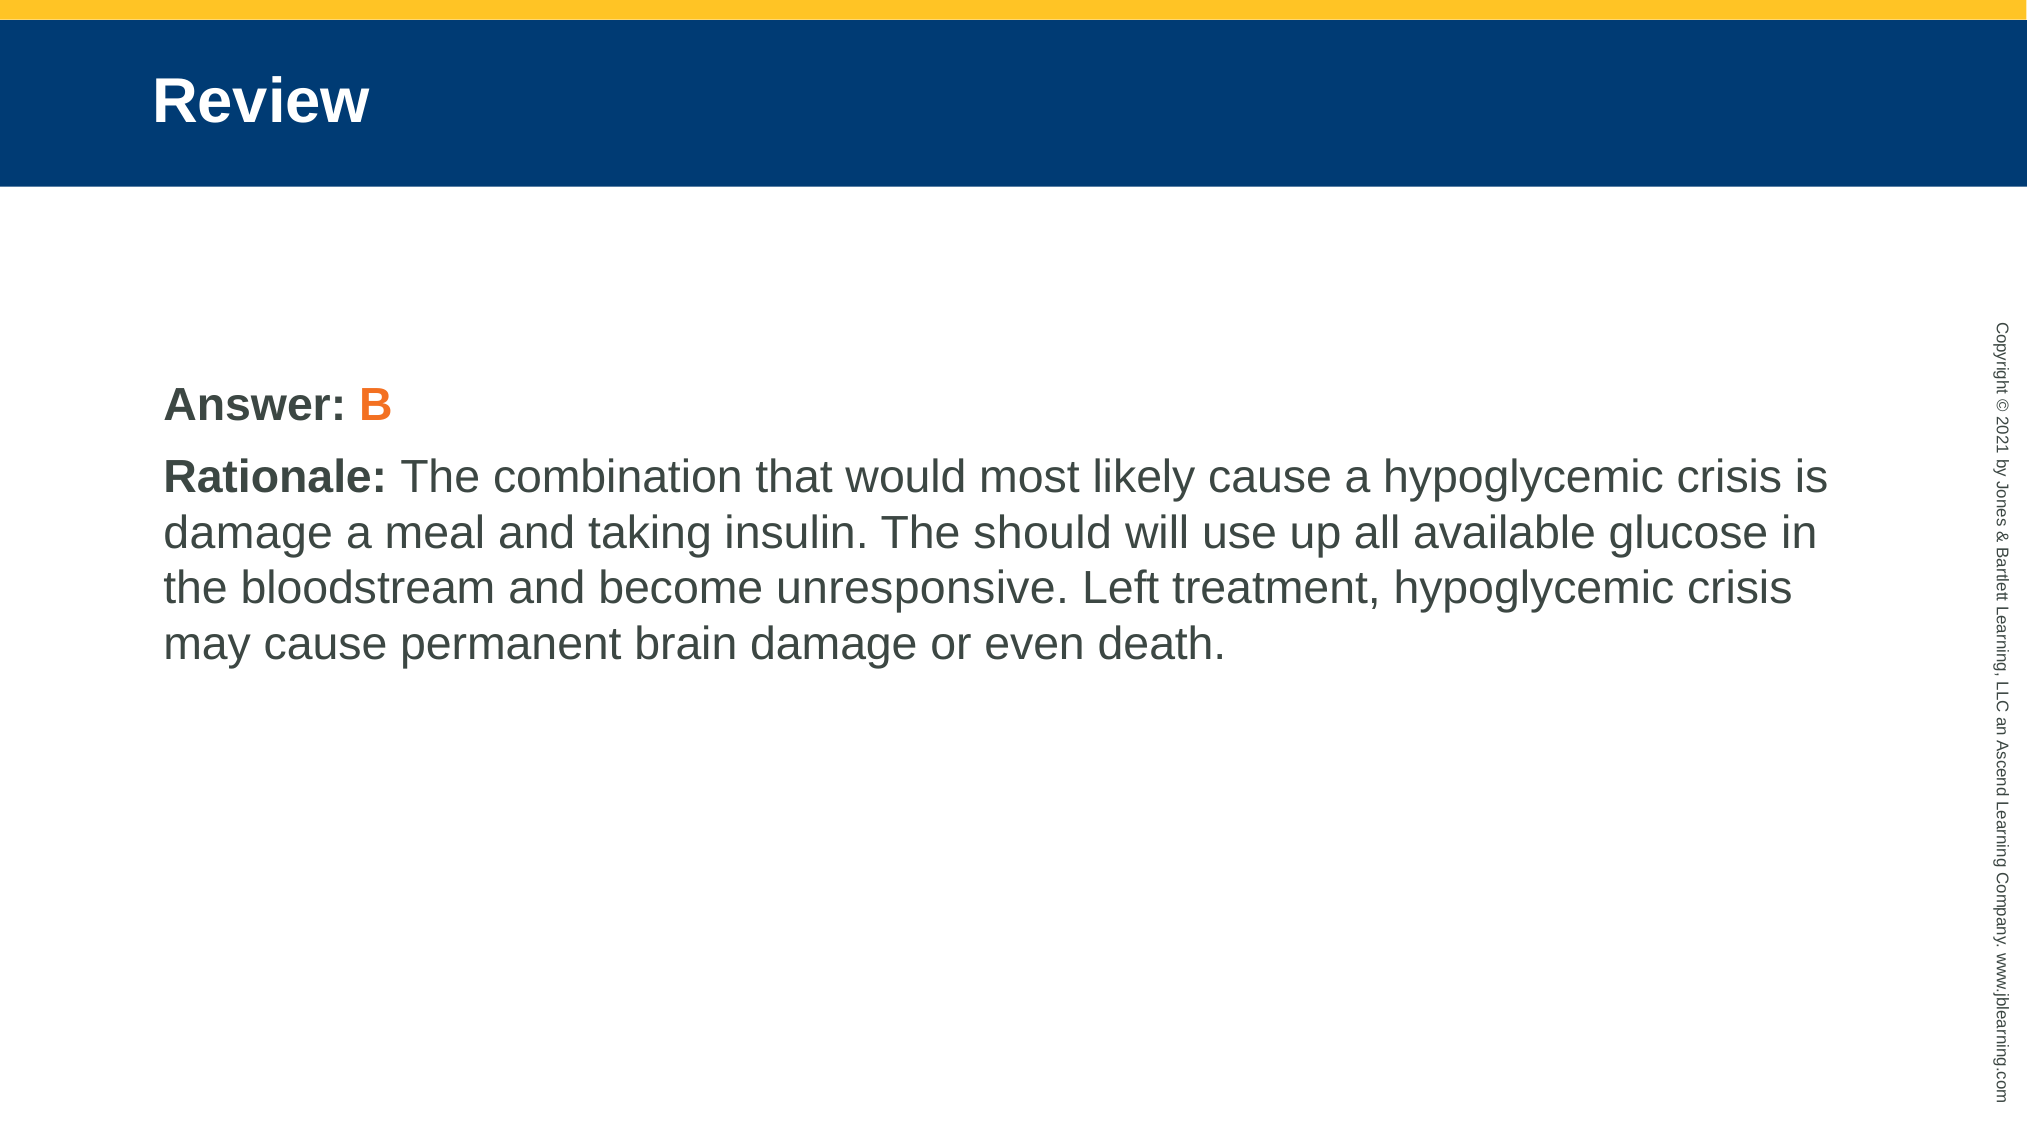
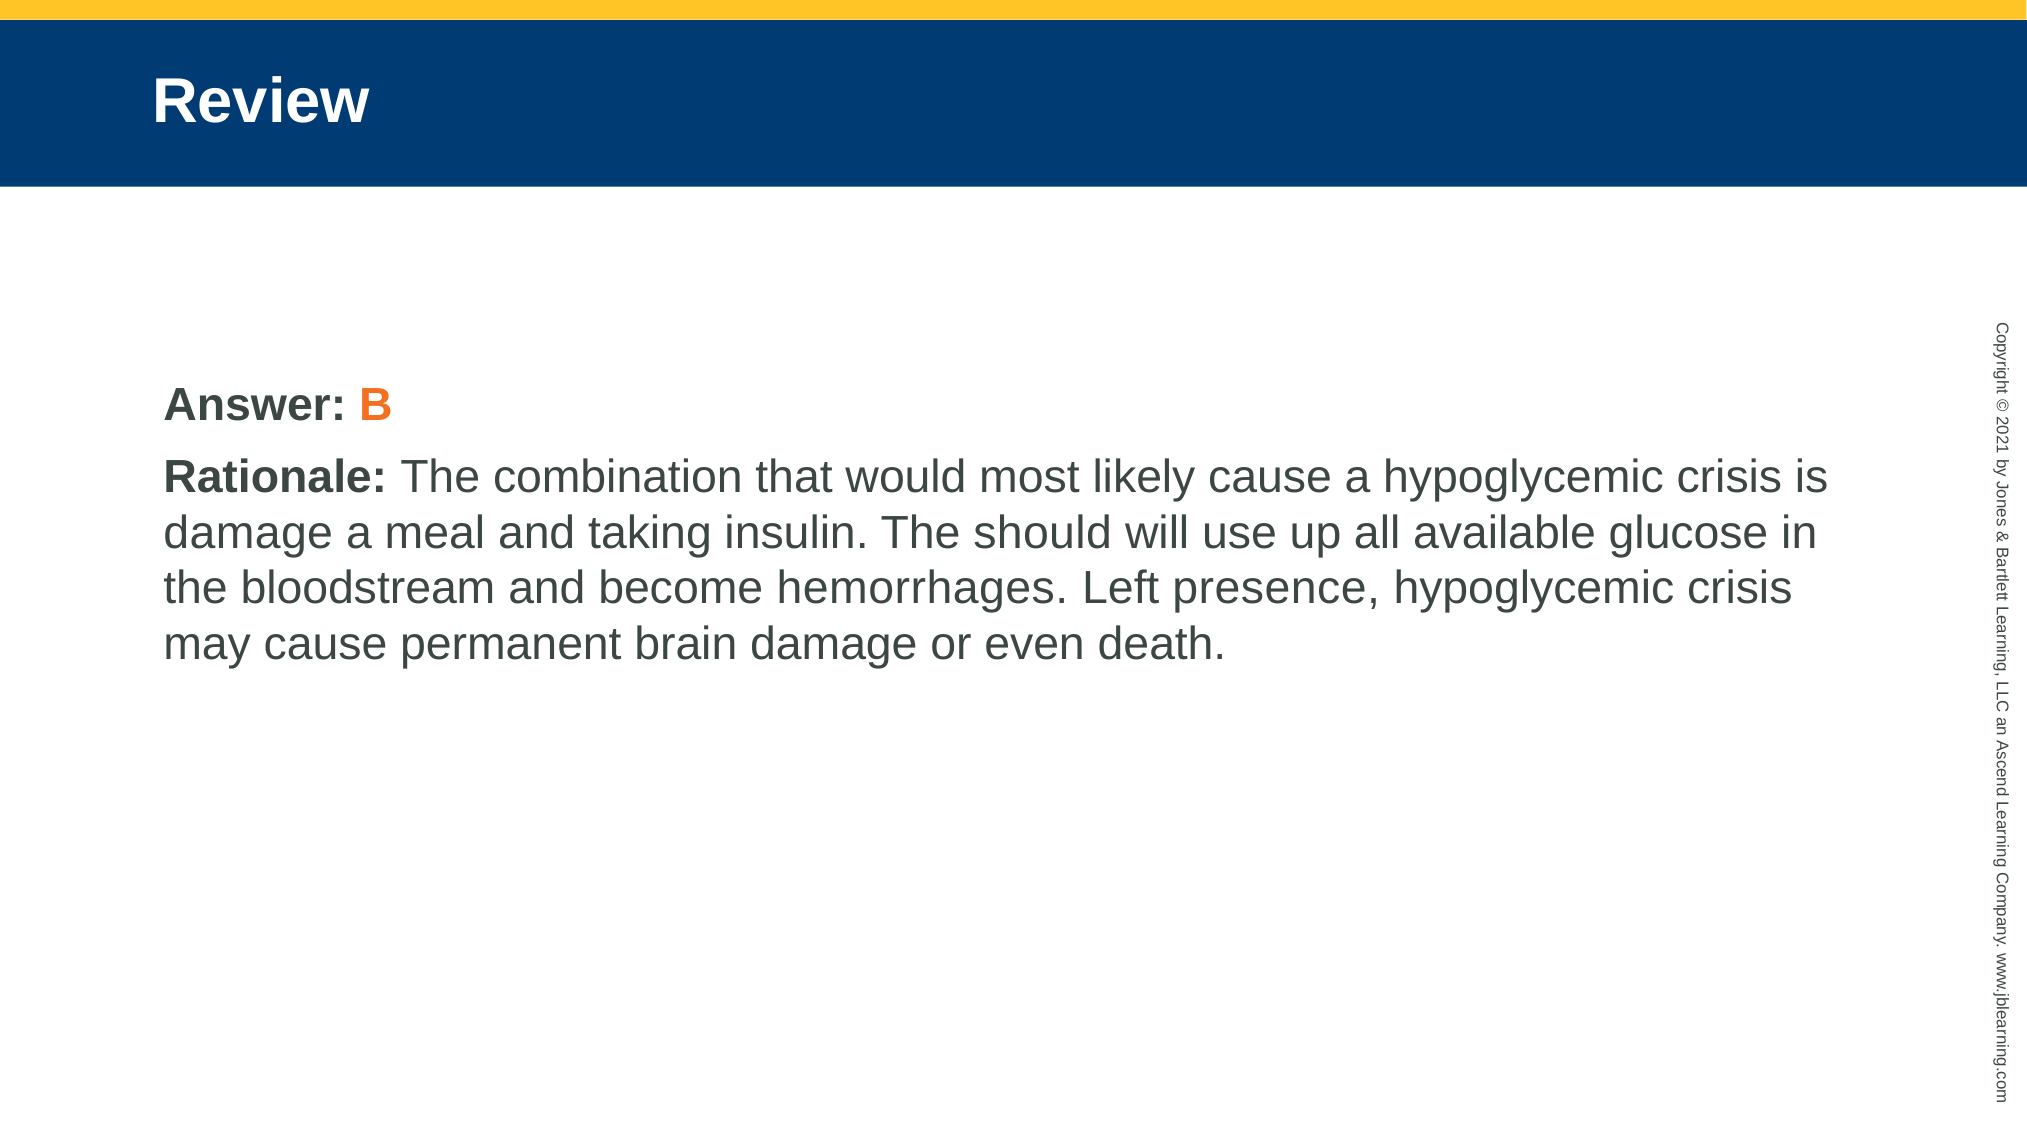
unresponsive: unresponsive -> hemorrhages (922, 589)
treatment: treatment -> presence (1276, 589)
